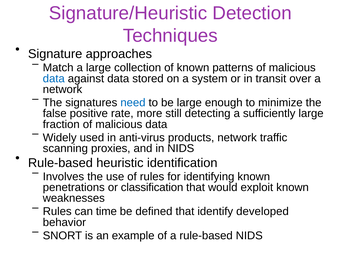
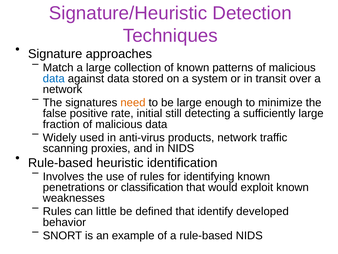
need colour: blue -> orange (133, 102)
more: more -> initial (149, 113)
time: time -> little (106, 211)
